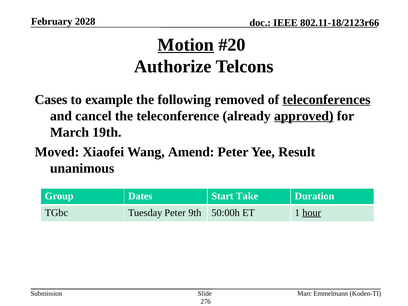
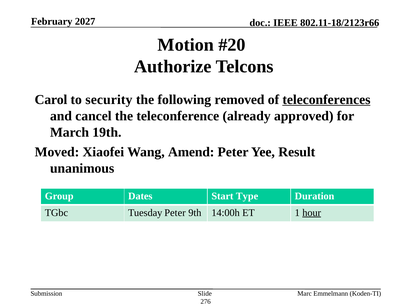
2028: 2028 -> 2027 (85, 22)
Motion underline: present -> none (186, 45)
Cases: Cases -> Carol (51, 100)
example: example -> security (109, 100)
approved underline: present -> none (304, 116)
Take: Take -> Type (247, 196)
50:00h: 50:00h -> 14:00h (226, 213)
